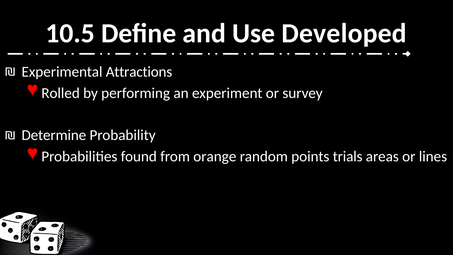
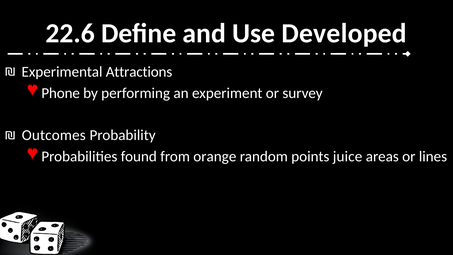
10.5: 10.5 -> 22.6 (70, 33)
Rolled: Rolled -> Phone (61, 93)
Determine: Determine -> Outcomes (54, 135)
trials: trials -> juice (348, 156)
